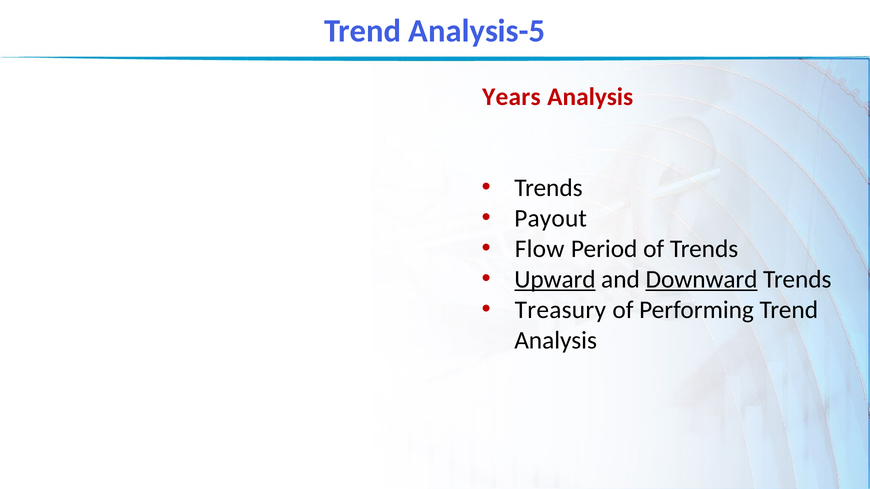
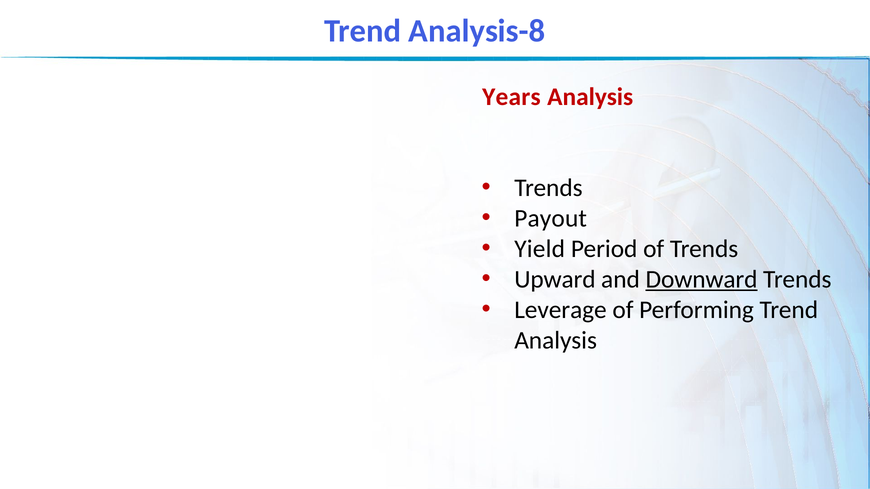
Analysis-5: Analysis-5 -> Analysis-8 (477, 31)
Flow: Flow -> Yield (540, 249)
Upward underline: present -> none (555, 280)
Treasury: Treasury -> Leverage (560, 310)
